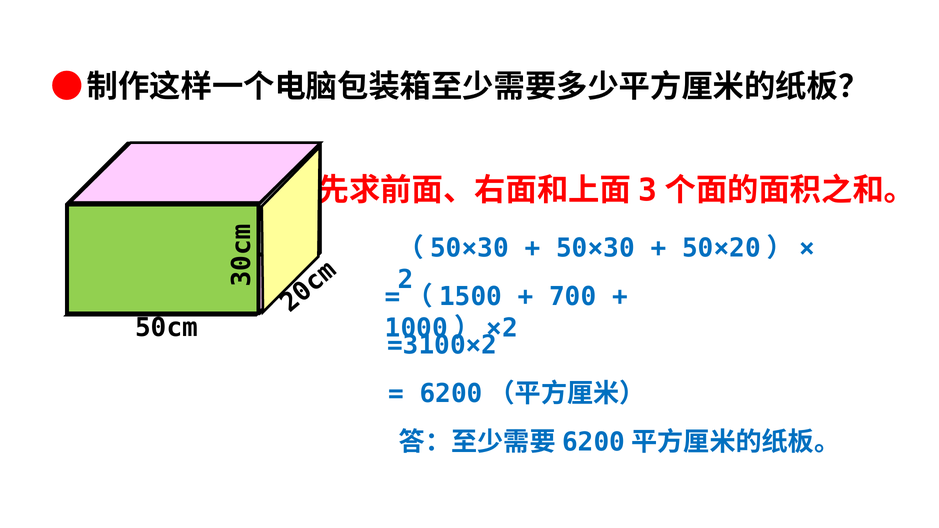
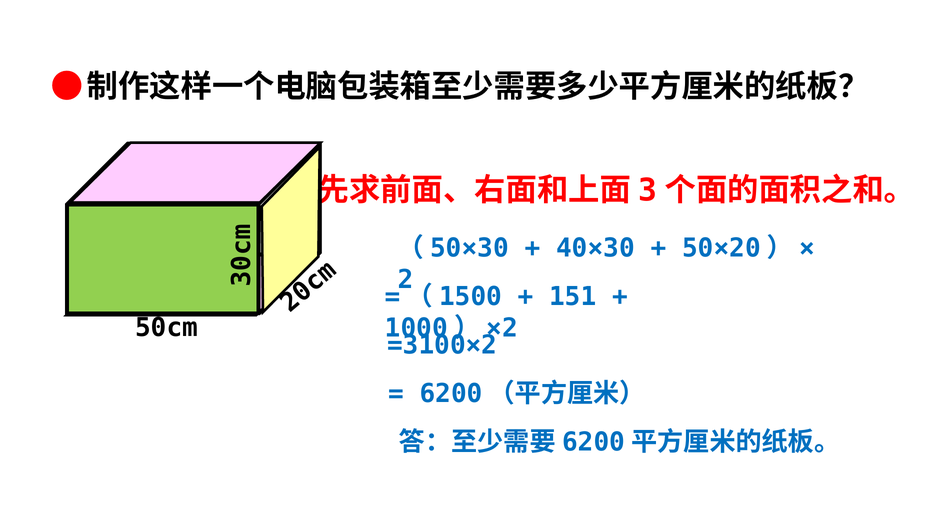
50×30: 50×30 -> 40×30 (596, 248)
700: 700 -> 151 (573, 297)
